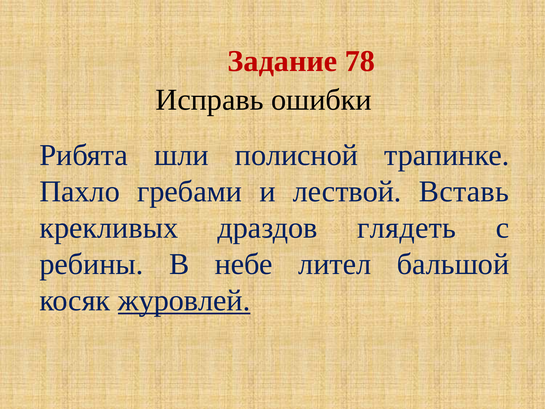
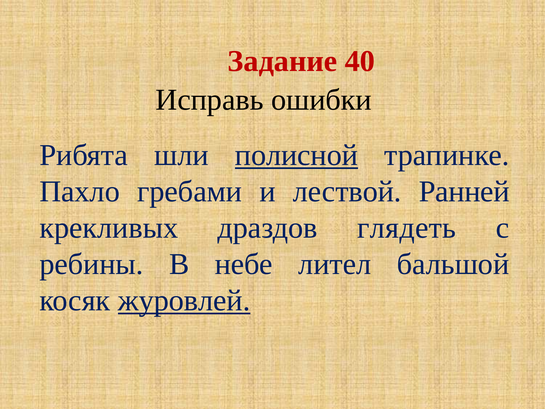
78: 78 -> 40 (360, 61)
полисной underline: none -> present (297, 155)
Вставь: Вставь -> Ранней (464, 191)
